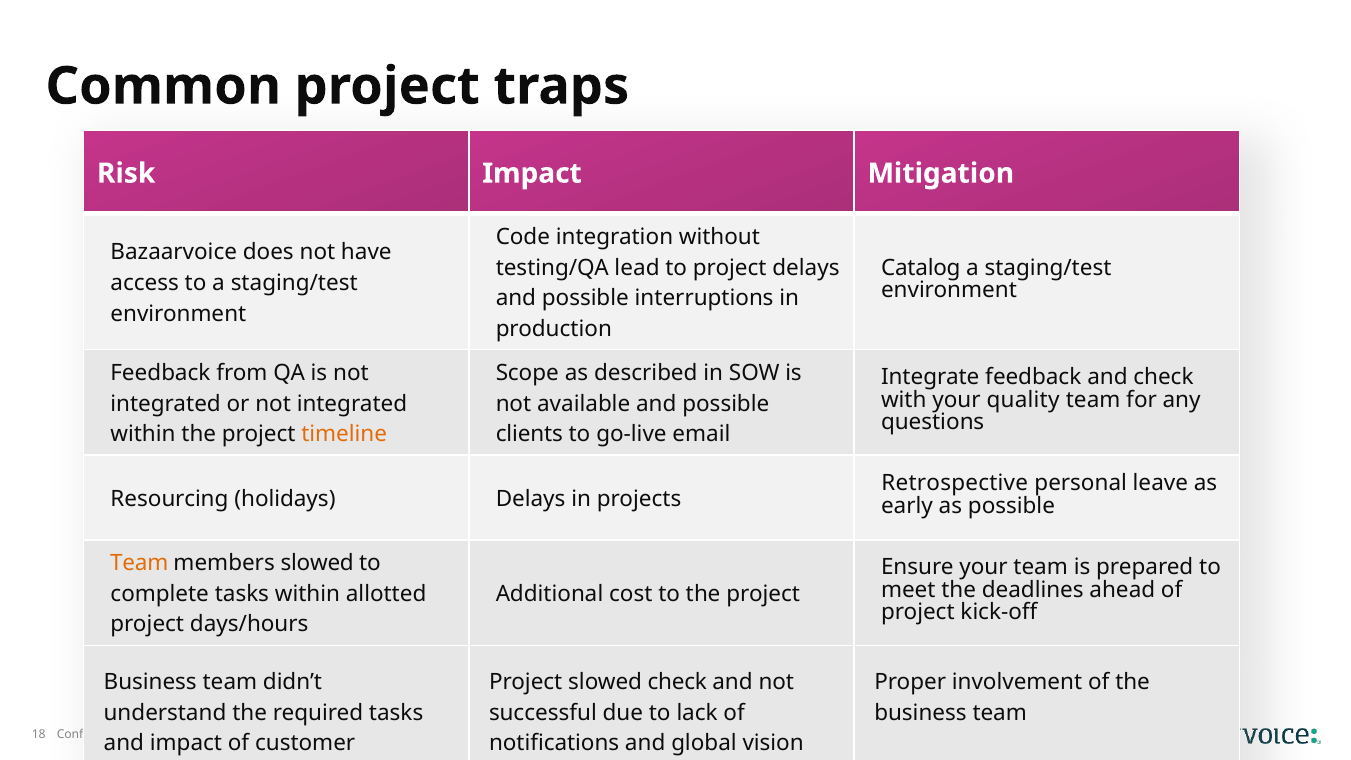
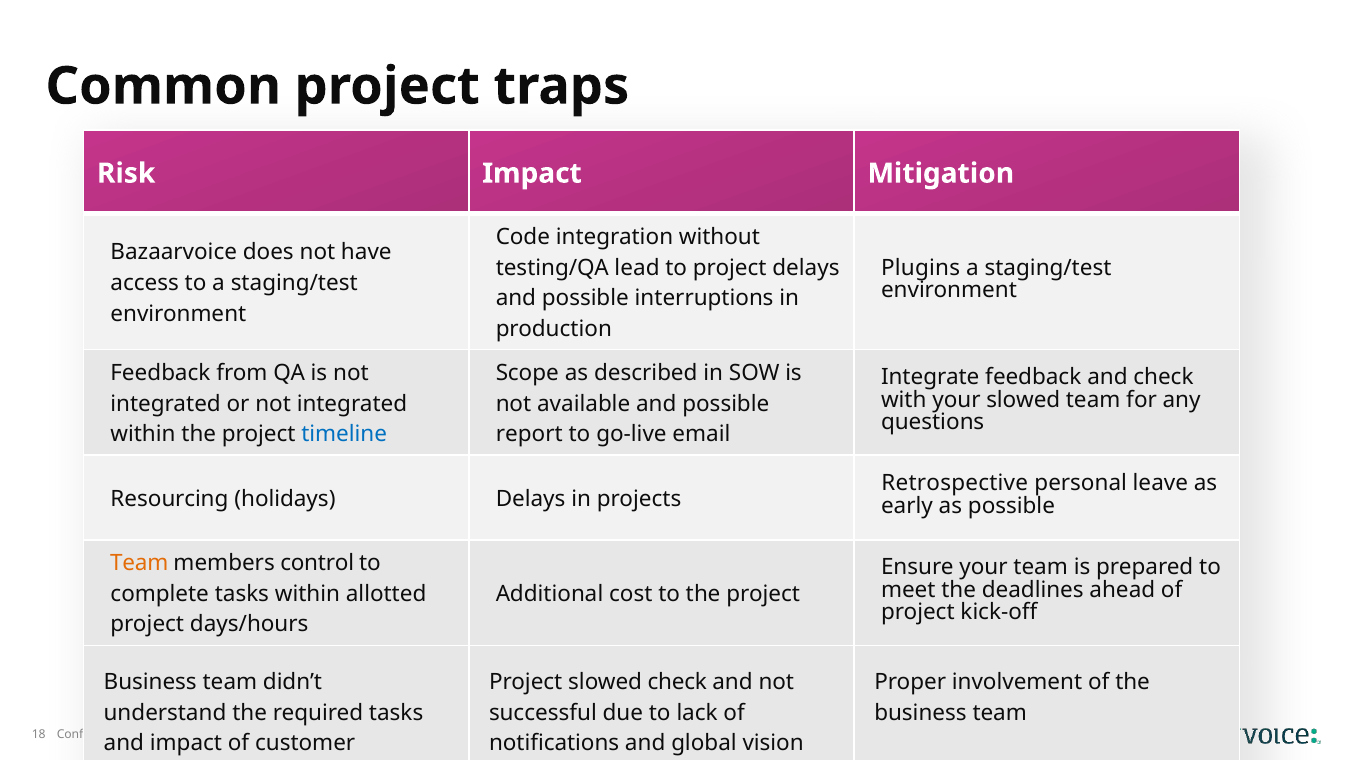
Catalog: Catalog -> Plugins (921, 268)
your quality: quality -> slowed (1023, 400)
timeline colour: orange -> blue (344, 434)
clients: clients -> report (529, 434)
members slowed: slowed -> control (317, 563)
